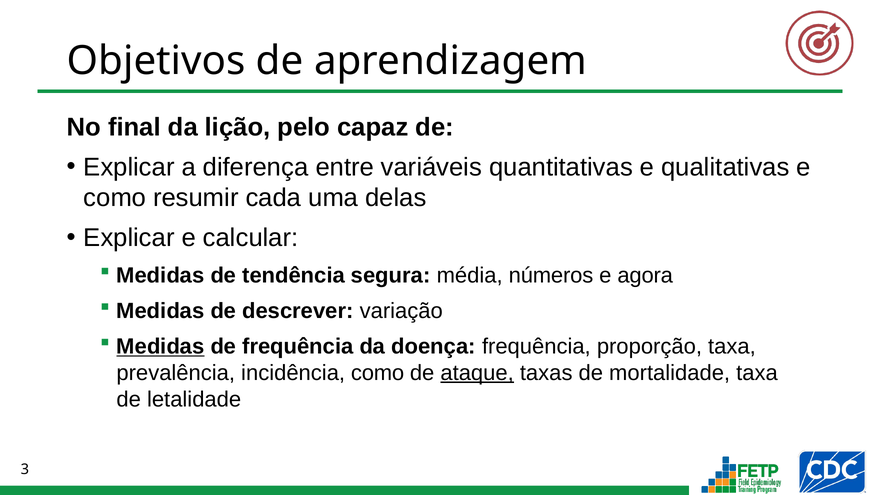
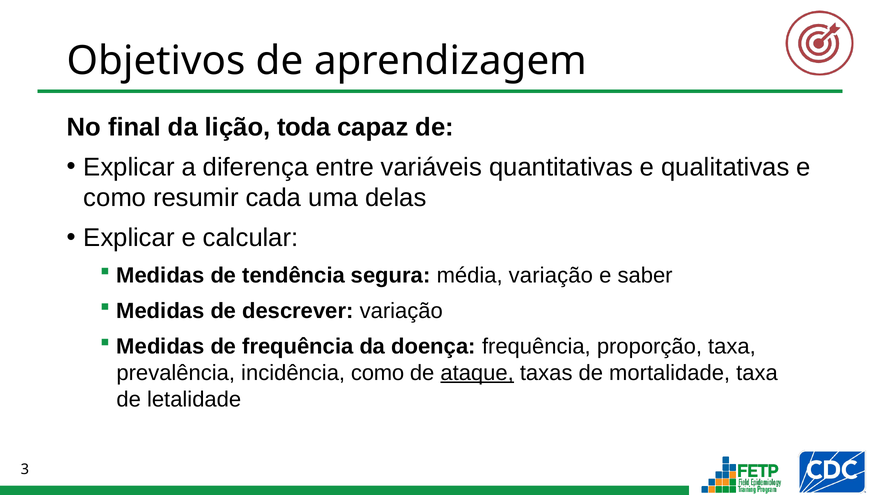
pelo: pelo -> toda (304, 127)
média números: números -> variação (551, 275)
agora: agora -> saber (645, 275)
Medidas underline: present -> none (160, 347)
